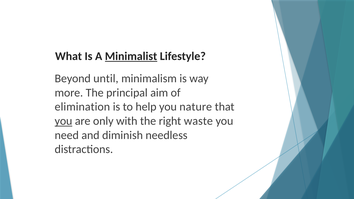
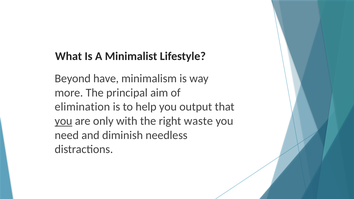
Minimalist underline: present -> none (131, 56)
until: until -> have (106, 79)
nature: nature -> output (196, 107)
